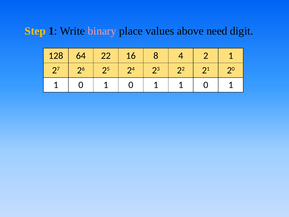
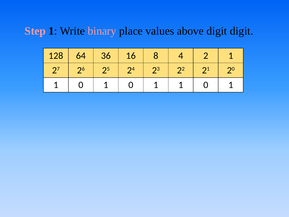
Step colour: yellow -> pink (35, 31)
above need: need -> digit (217, 31)
64 22: 22 -> 36 (106, 56)
